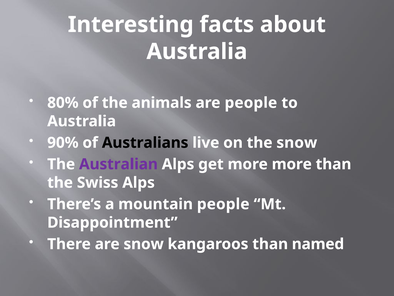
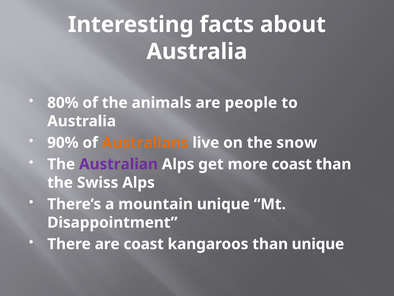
Australians colour: black -> orange (145, 142)
more more: more -> coast (292, 164)
mountain people: people -> unique (223, 204)
are snow: snow -> coast (144, 244)
than named: named -> unique (318, 244)
